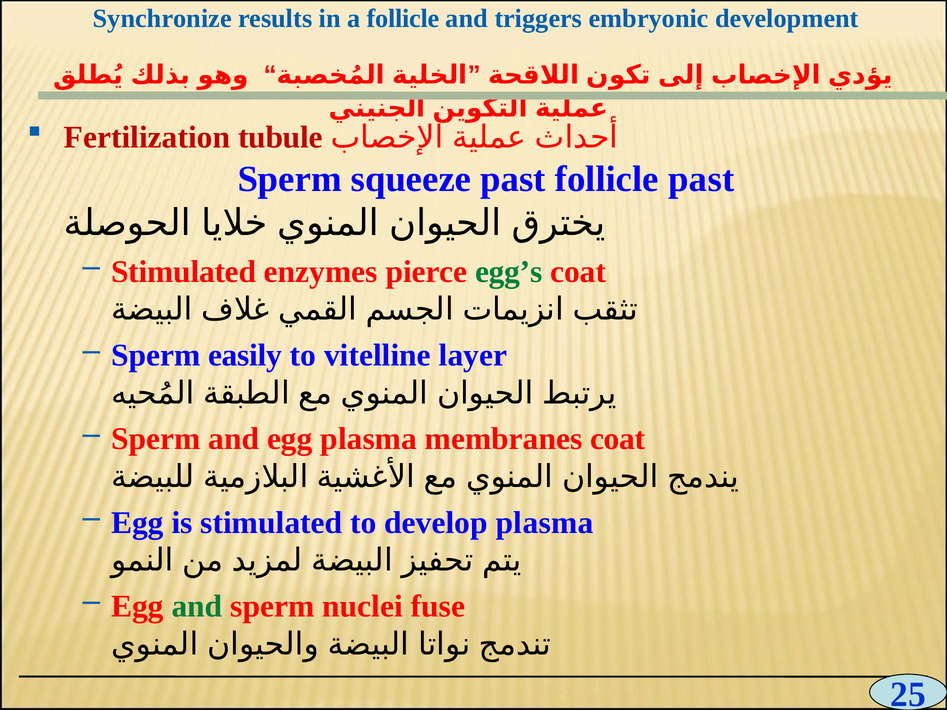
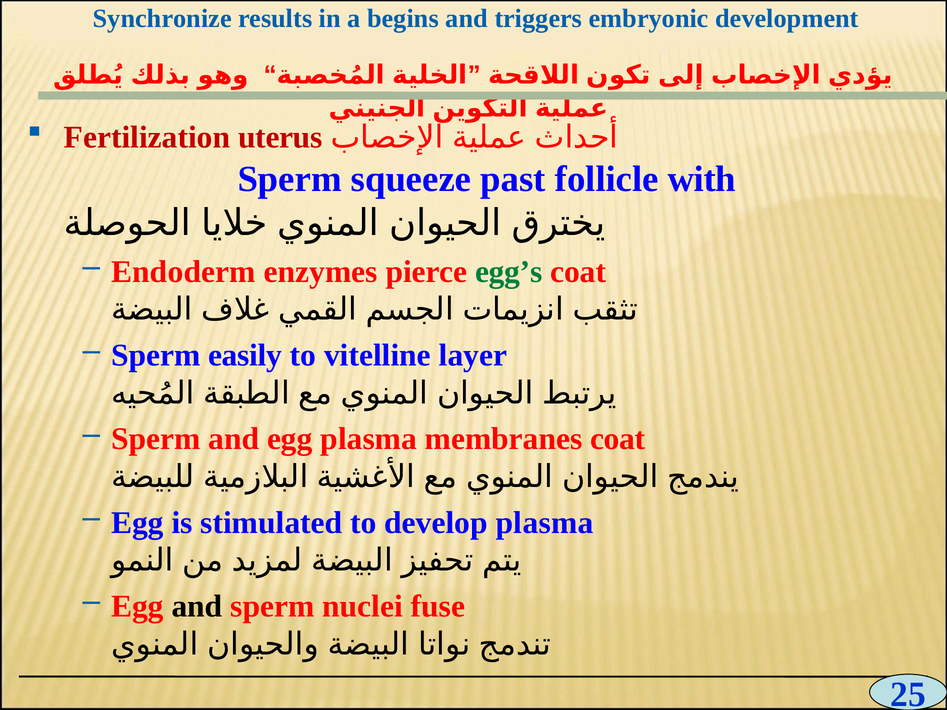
a follicle: follicle -> begins (403, 18)
tubule: tubule -> uterus (280, 138)
follicle past: past -> with (702, 179)
Stimulated: Stimulated -> Endoderm (183, 272)
and colour: green -> black (197, 606)
